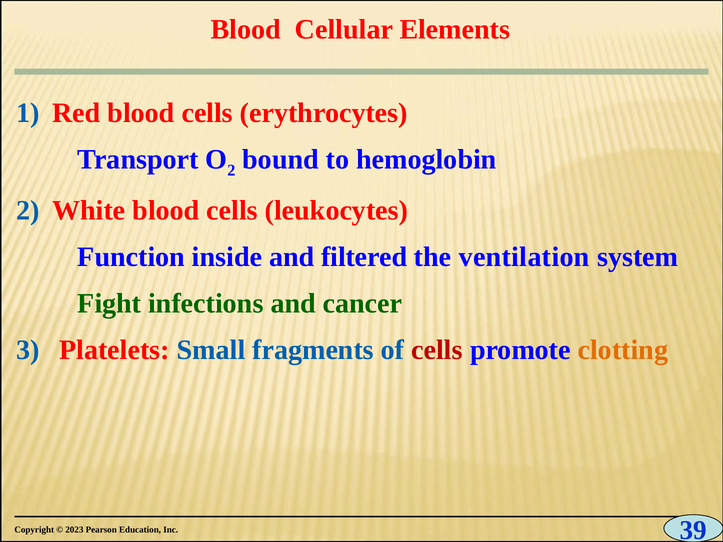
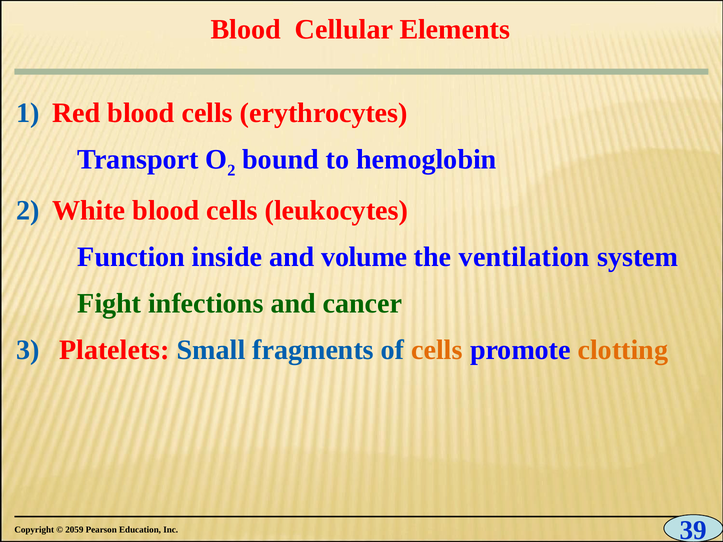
filtered: filtered -> volume (364, 257)
cells colour: red -> orange (437, 350)
2023: 2023 -> 2059 (74, 530)
